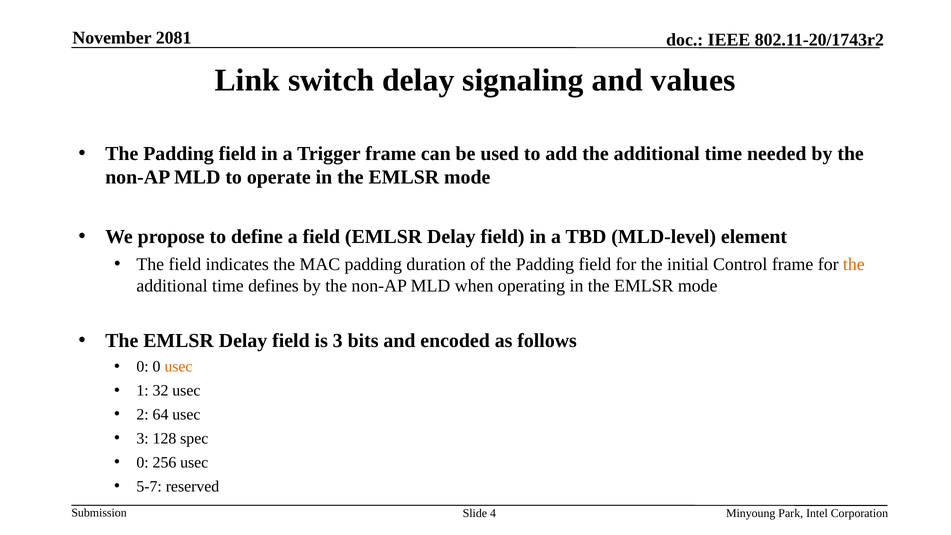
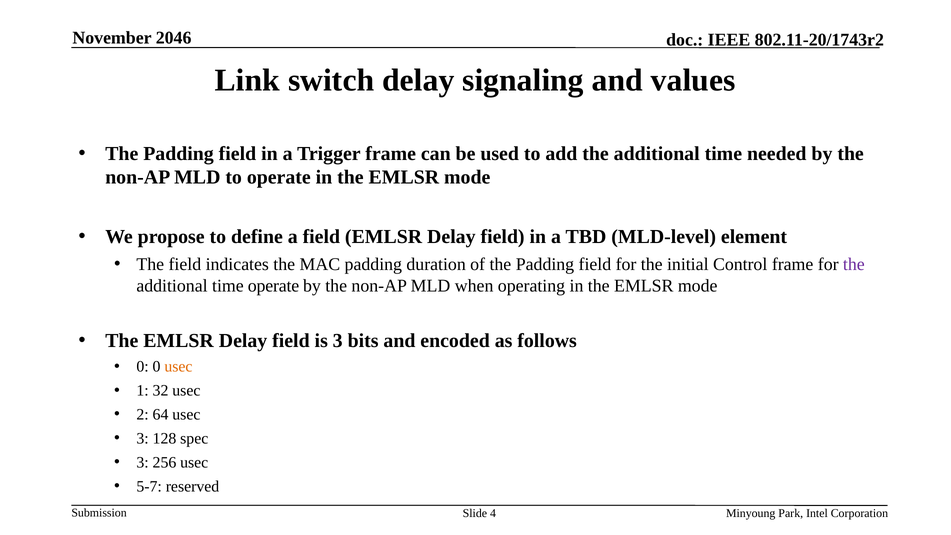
2081: 2081 -> 2046 (174, 38)
the colour: orange -> purple (854, 264)
time defines: defines -> operate (274, 286)
0: 0 -> 3 (143, 463)
